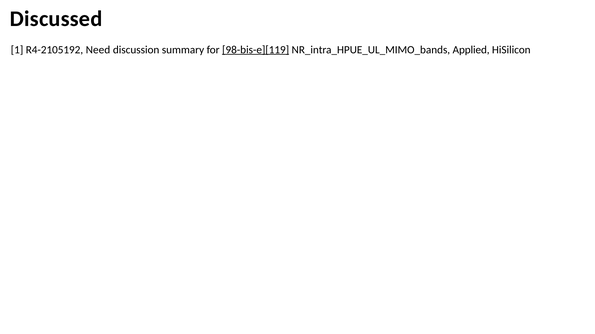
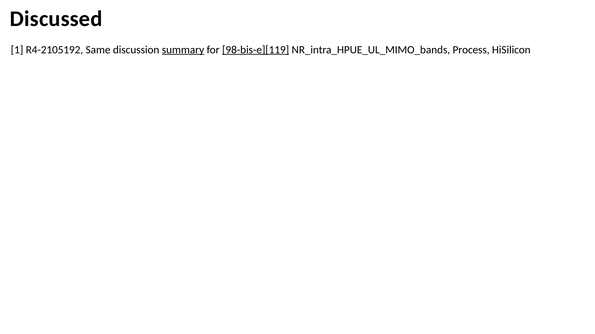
Need: Need -> Same (98, 50)
summary underline: none -> present (183, 50)
Applied: Applied -> Process (471, 50)
